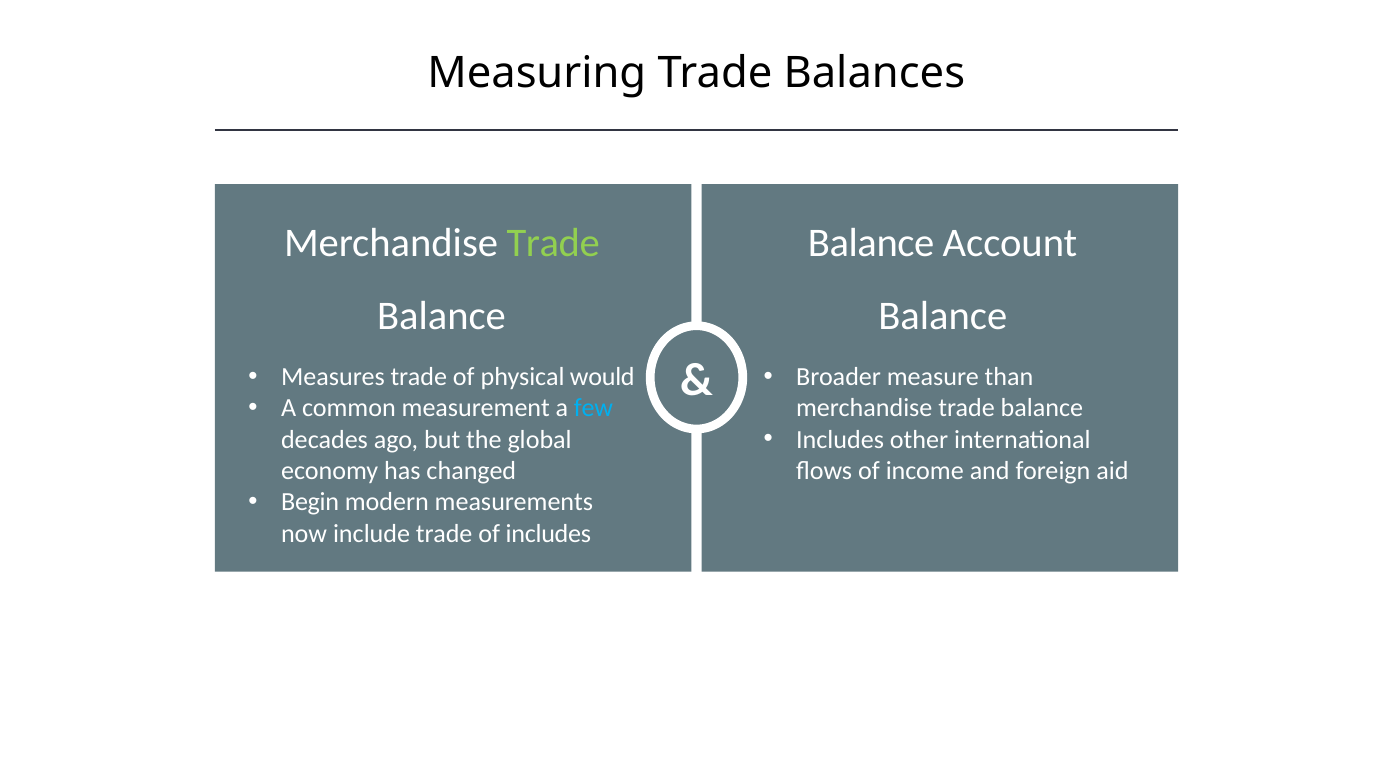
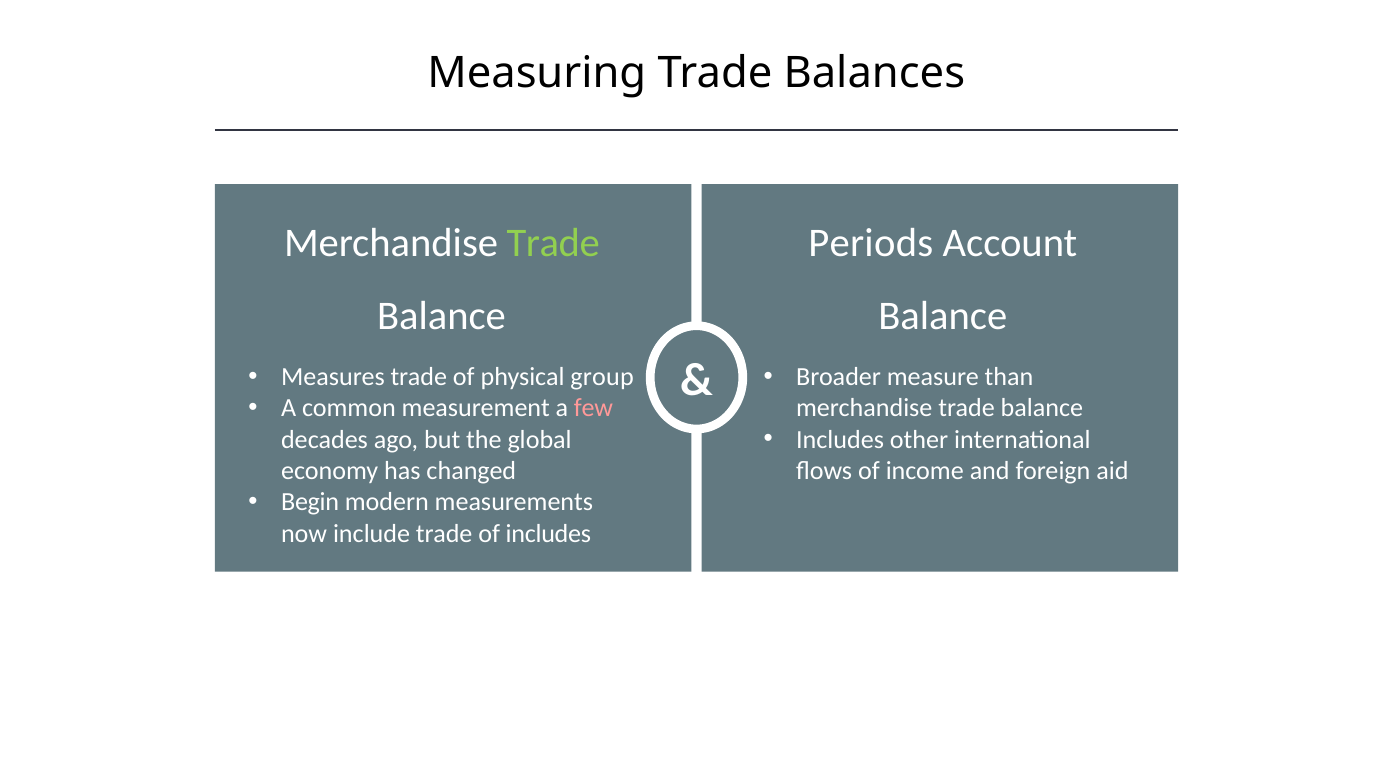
Balance: Balance -> Periods (871, 243)
would: would -> group (602, 377)
few colour: light blue -> pink (593, 408)
